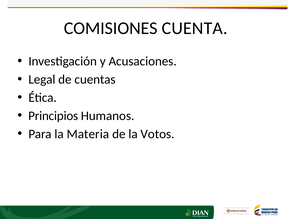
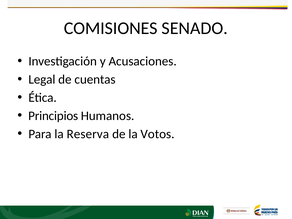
CUENTA: CUENTA -> SENADO (195, 28)
Materia: Materia -> Reserva (88, 134)
